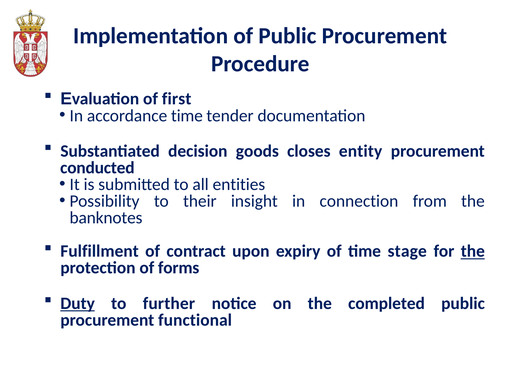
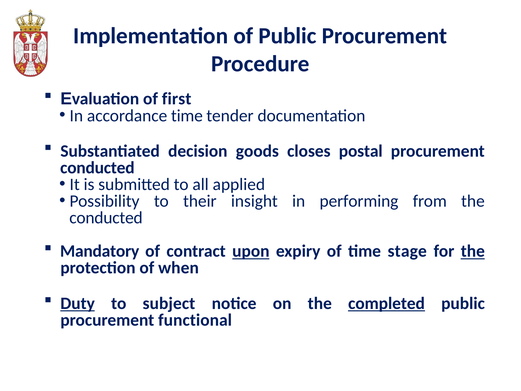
entity: entity -> postal (361, 151)
entities: entities -> applied (239, 184)
connection: connection -> performing (359, 201)
banknotes: banknotes -> conducted (106, 218)
Fulfillment: Fulfillment -> Mandatory (100, 251)
upon underline: none -> present (251, 251)
forms: forms -> when (179, 268)
further: further -> subject (169, 303)
completed underline: none -> present (387, 303)
